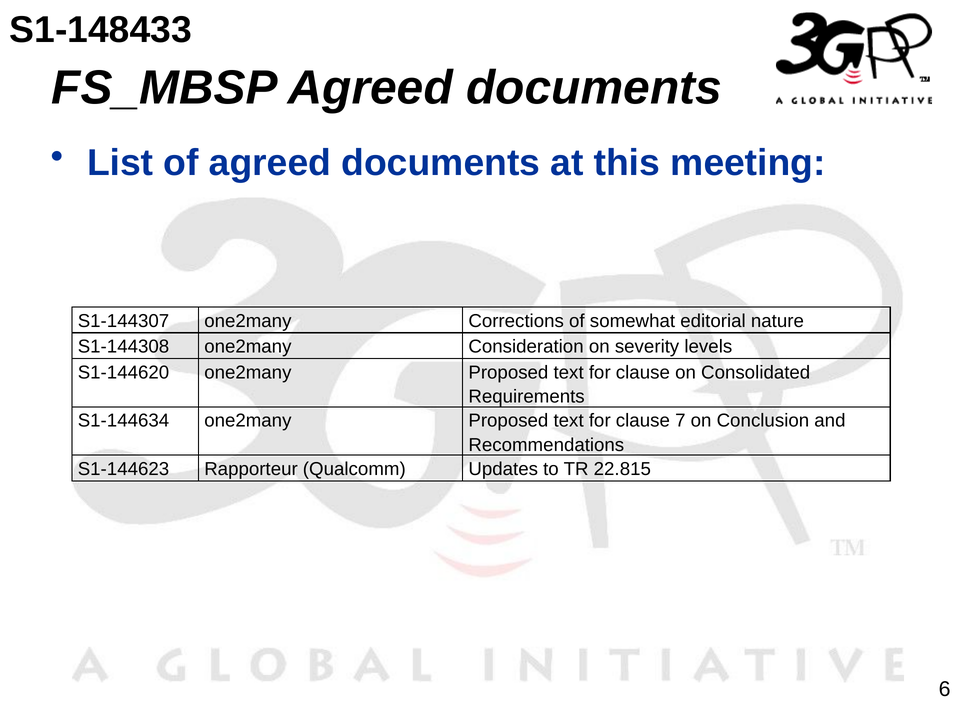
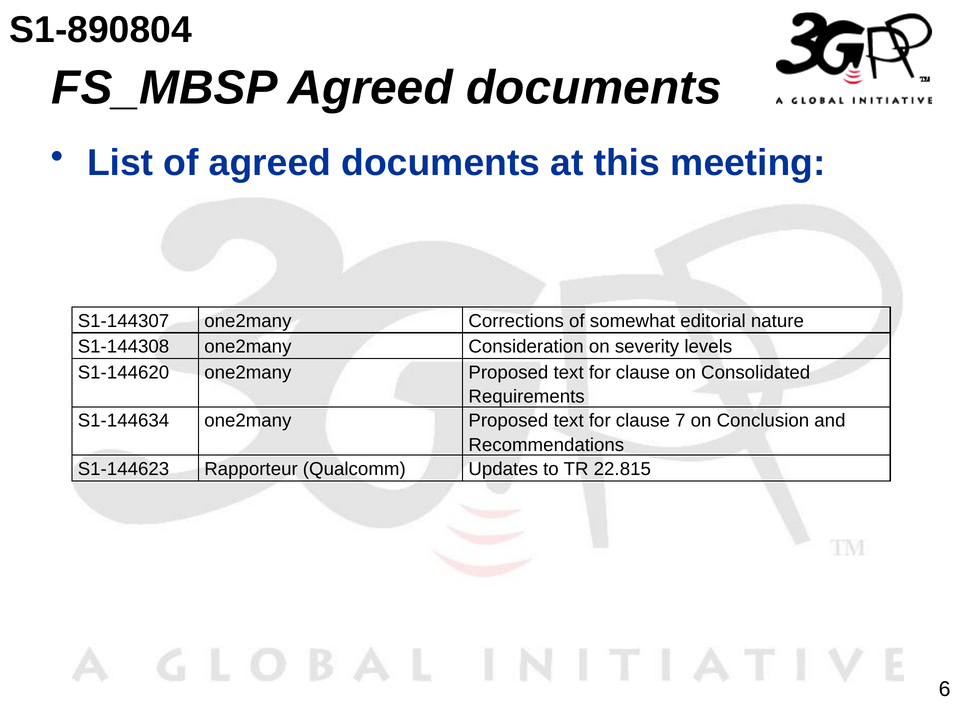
S1-148433: S1-148433 -> S1-890804 (101, 30)
